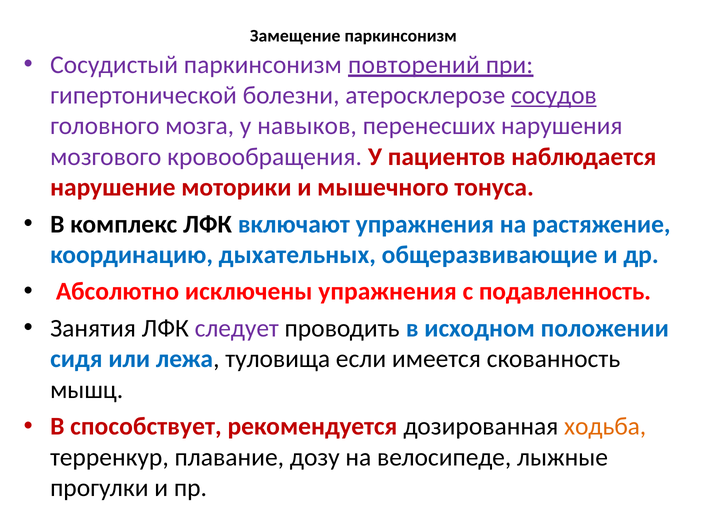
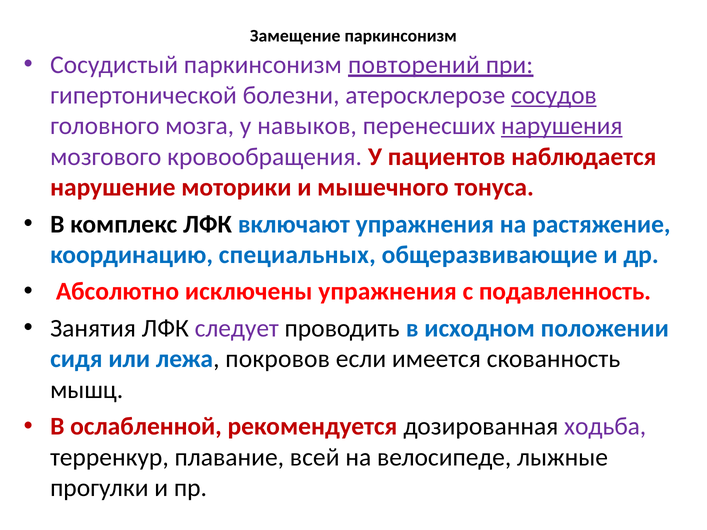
нарушения underline: none -> present (562, 126)
дыхательных: дыхательных -> специальных (297, 255)
туловища: туловища -> покровов (278, 359)
способствует: способствует -> ослабленной (146, 427)
ходьба colour: orange -> purple (605, 427)
дозу: дозу -> всей (315, 457)
